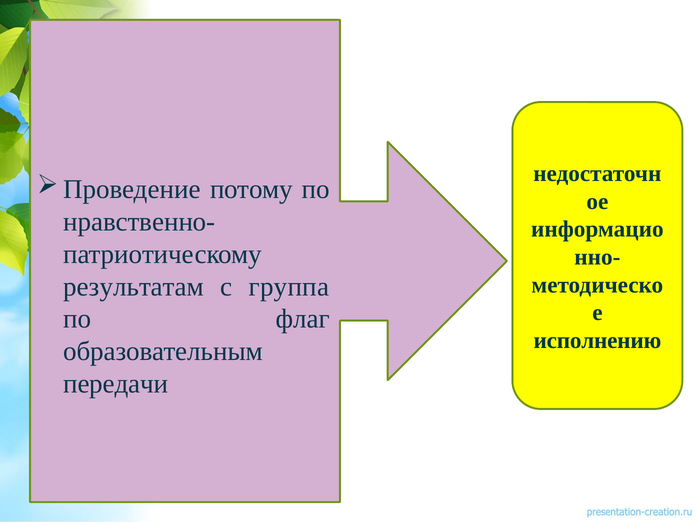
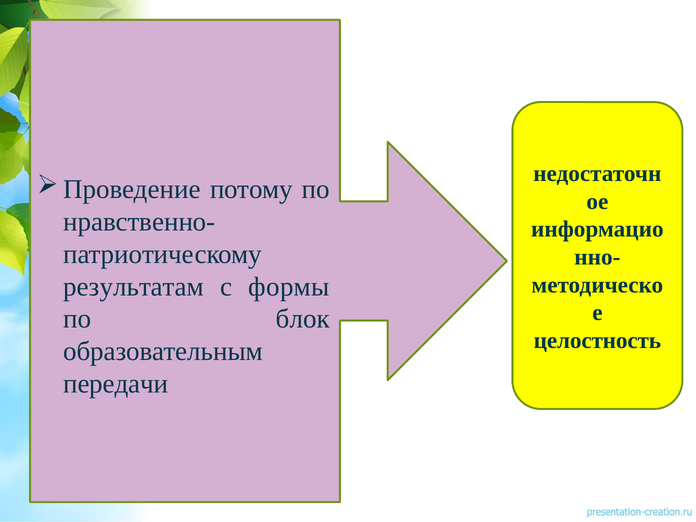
группа: группа -> формы (289, 287)
флаг: флаг -> блок (303, 319)
исполнению: исполнению -> целостность (597, 341)
